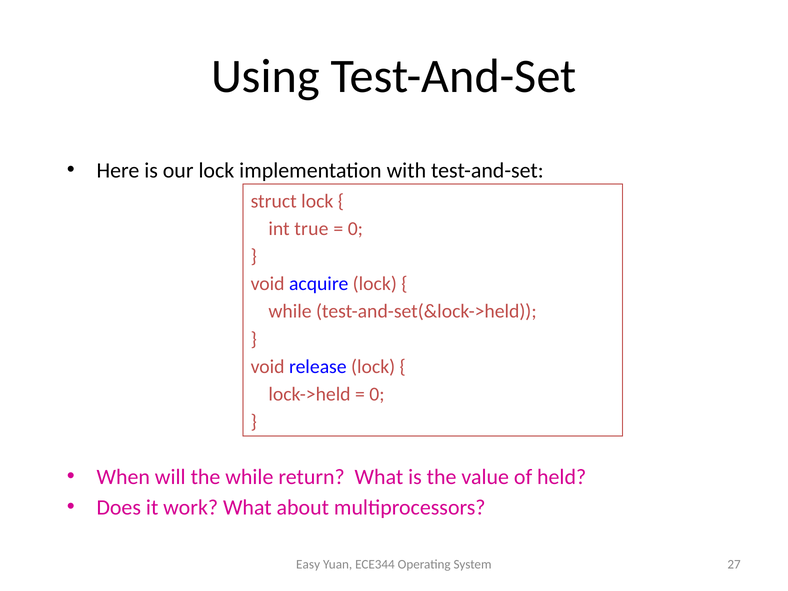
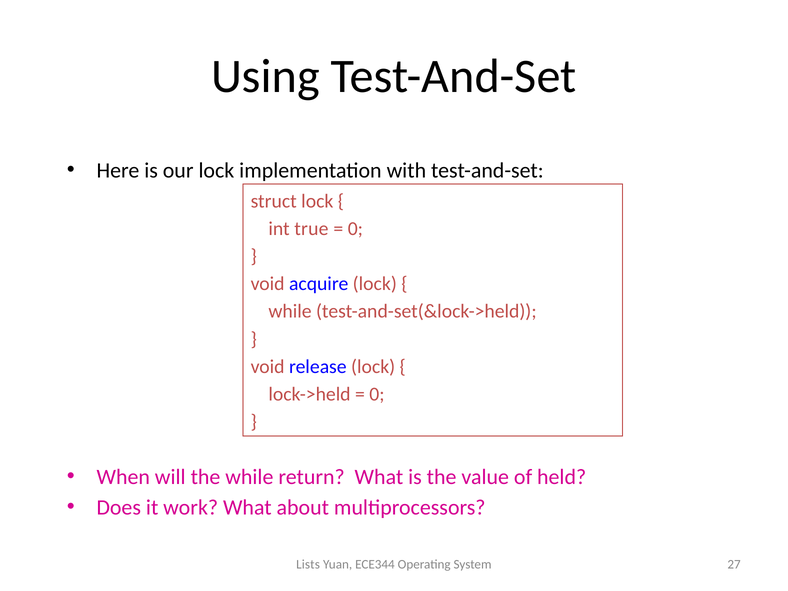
Easy: Easy -> Lists (308, 564)
